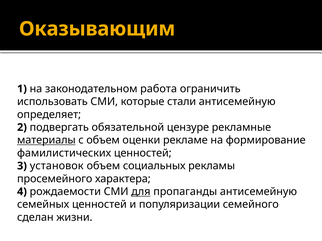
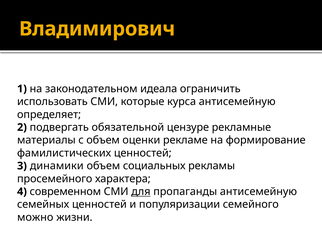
Оказывающим: Оказывающим -> Владимирович (97, 29)
работа: работа -> идеала (159, 89)
стали: стали -> курса (182, 102)
материалы underline: present -> none (46, 140)
установок: установок -> динамики (57, 166)
рождаемости: рождаемости -> современном (65, 192)
сделан: сделан -> можно (35, 218)
